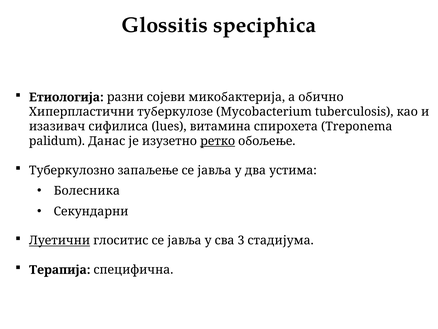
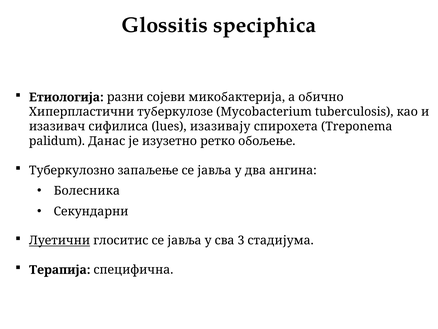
витамина: витамина -> изазивају (220, 126)
ретко underline: present -> none (218, 141)
устима: устима -> ангина (293, 170)
